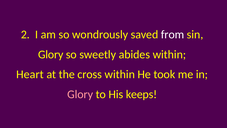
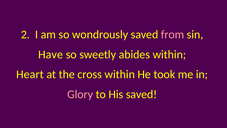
from colour: white -> pink (173, 34)
Glory: Glory -> Have (51, 54)
His keeps: keeps -> saved (141, 94)
